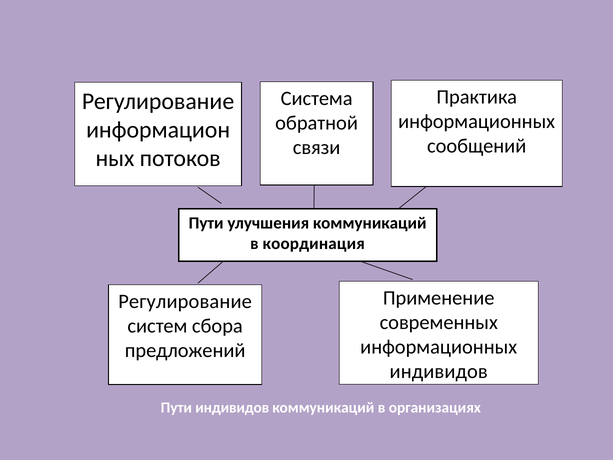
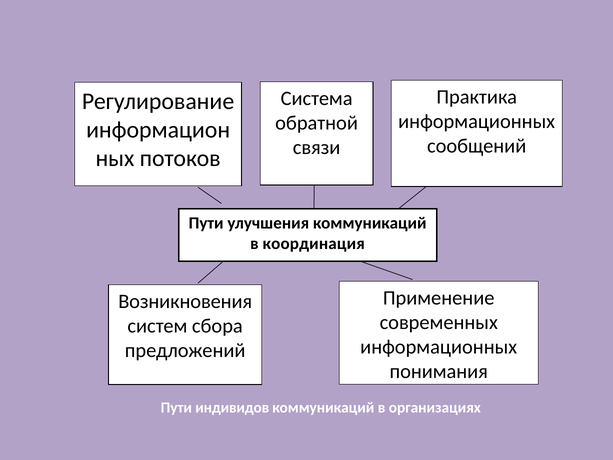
Регулирование: Регулирование -> Возникновения (185, 301)
индивидов: индивидов -> понимания (439, 371)
